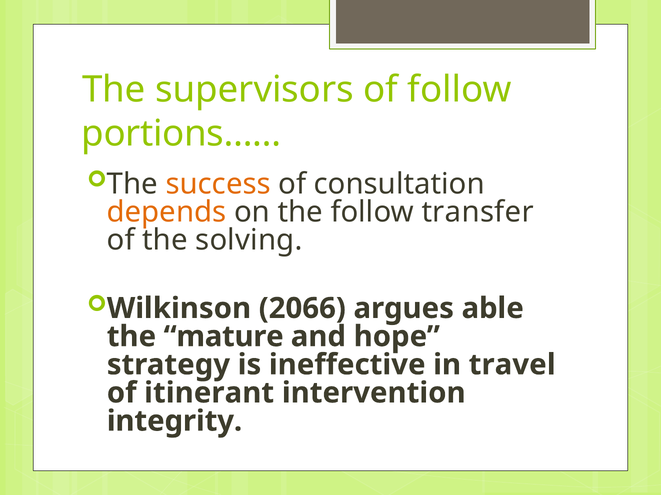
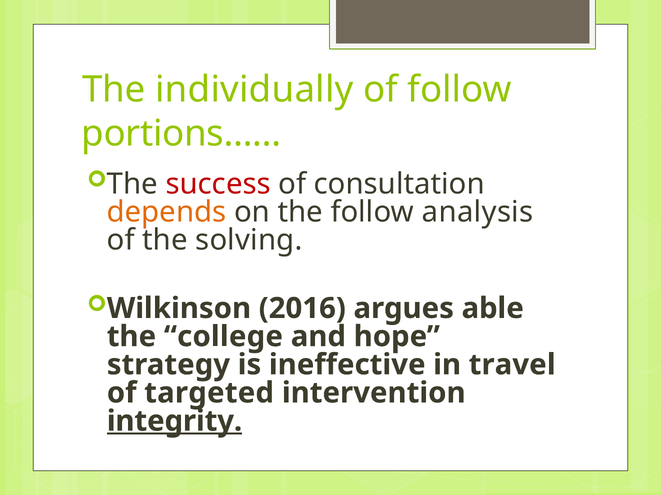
supervisors: supervisors -> individually (254, 90)
success colour: orange -> red (218, 184)
transfer: transfer -> analysis (478, 212)
2066: 2066 -> 2016 (302, 309)
mature: mature -> college (223, 337)
itinerant: itinerant -> targeted (209, 393)
integrity underline: none -> present (174, 422)
